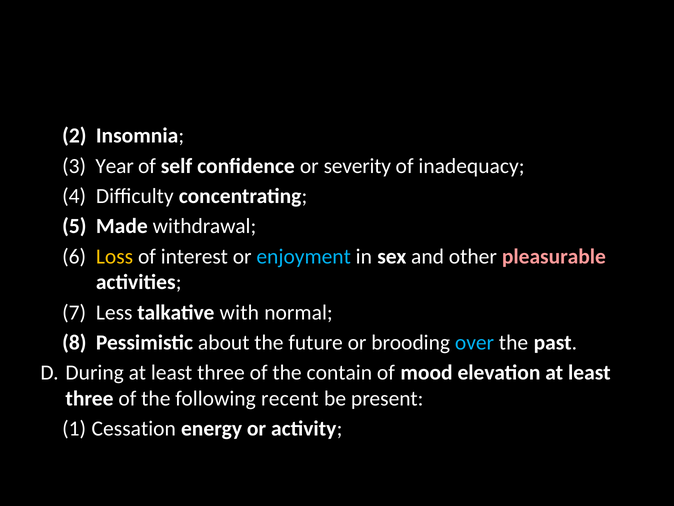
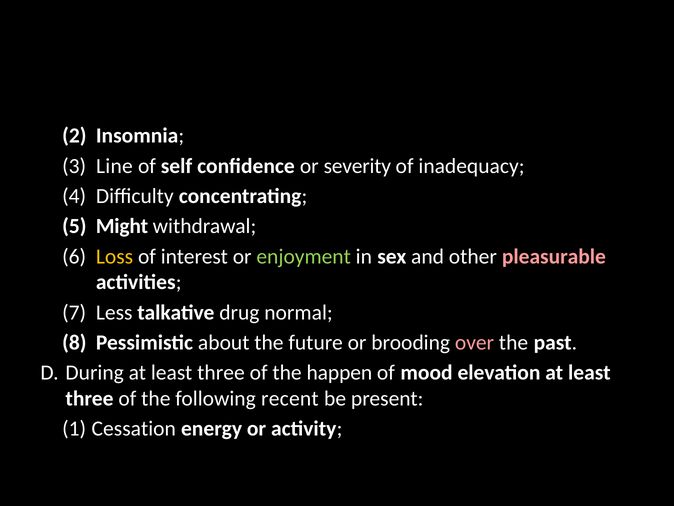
Year: Year -> Line (114, 166)
Made: Made -> Might (122, 226)
enjoyment colour: light blue -> light green (304, 256)
with: with -> drug (239, 312)
over colour: light blue -> pink (475, 342)
contain: contain -> happen (339, 372)
